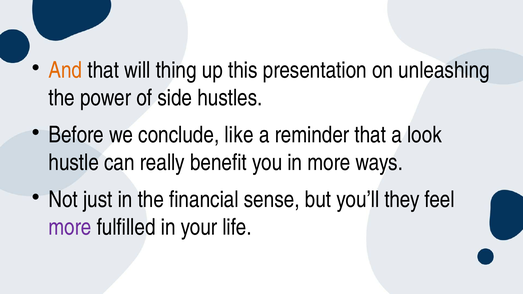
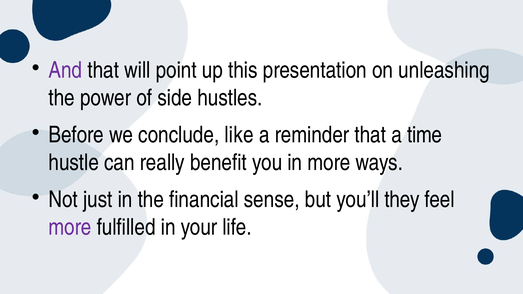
And colour: orange -> purple (65, 70)
thing: thing -> point (176, 70)
look: look -> time (425, 135)
